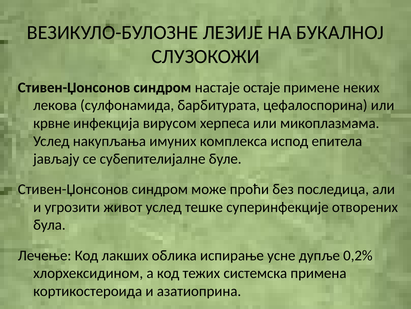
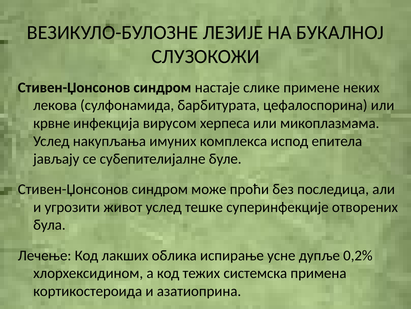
остаје: остаје -> слике (262, 87)
